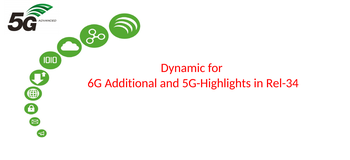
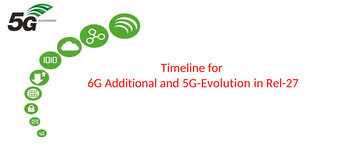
Dynamic: Dynamic -> Timeline (183, 68)
5G-Highlights: 5G-Highlights -> 5G-Evolution (216, 83)
Rel-34: Rel-34 -> Rel-27 (282, 83)
